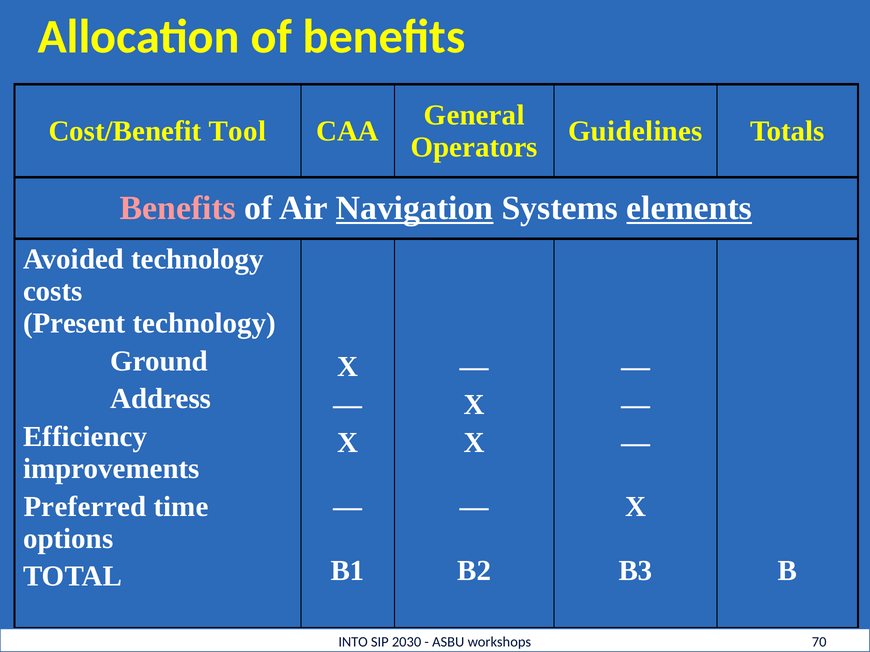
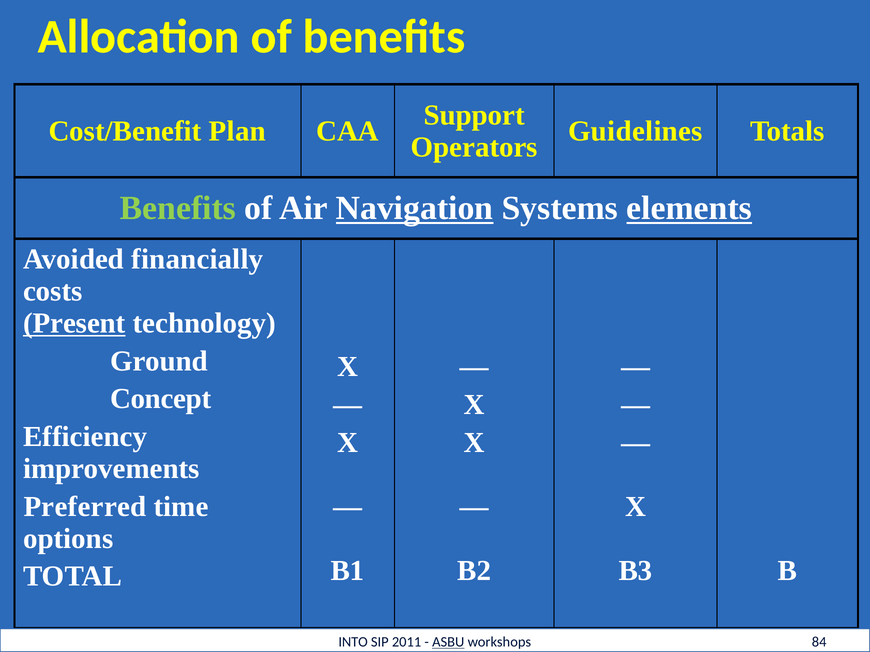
General: General -> Support (474, 115)
Tool: Tool -> Plan (237, 131)
Benefits colour: pink -> light green (178, 208)
Avoided technology: technology -> financially (197, 259)
Present underline: none -> present (74, 323)
Address: Address -> Concept (161, 399)
2030: 2030 -> 2011 (407, 642)
ASBU underline: none -> present (448, 642)
70: 70 -> 84 (819, 642)
